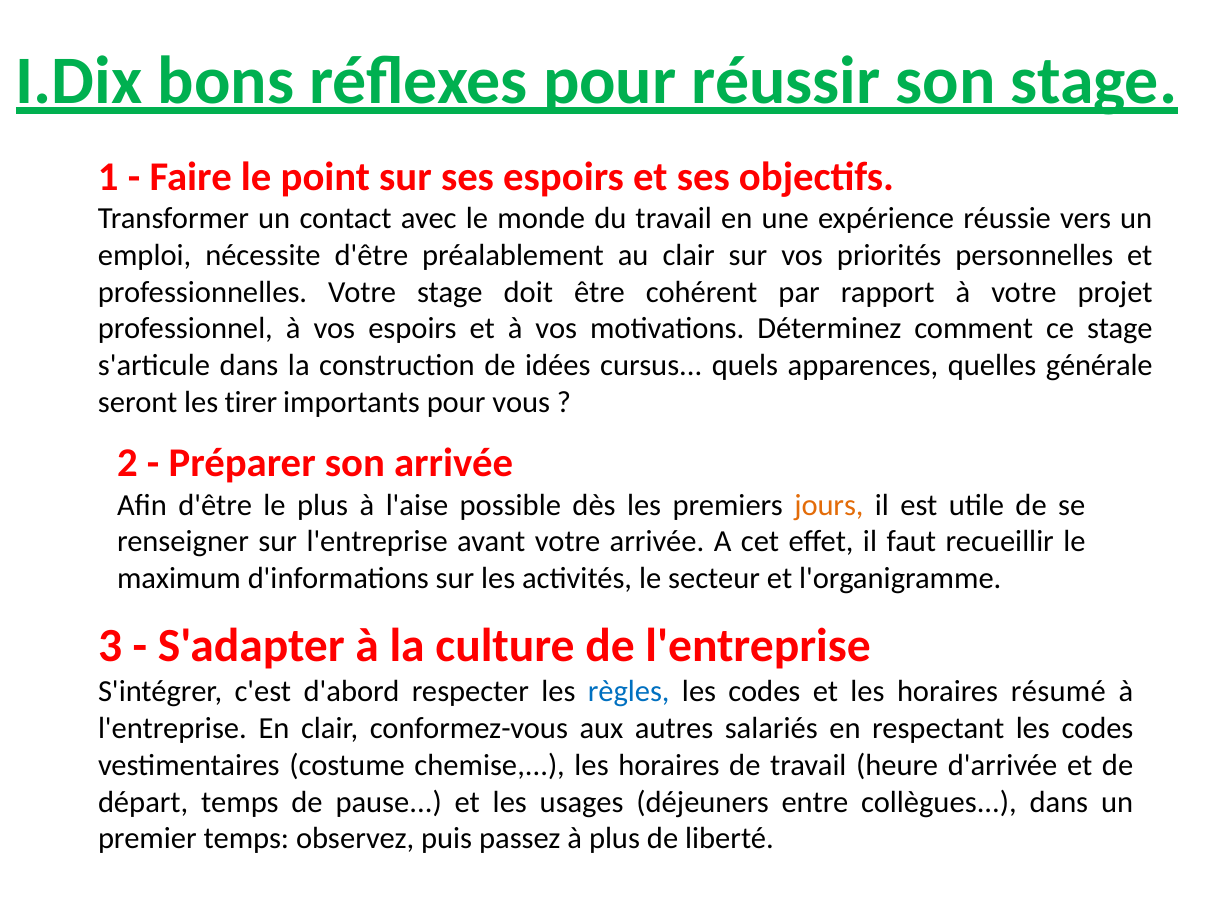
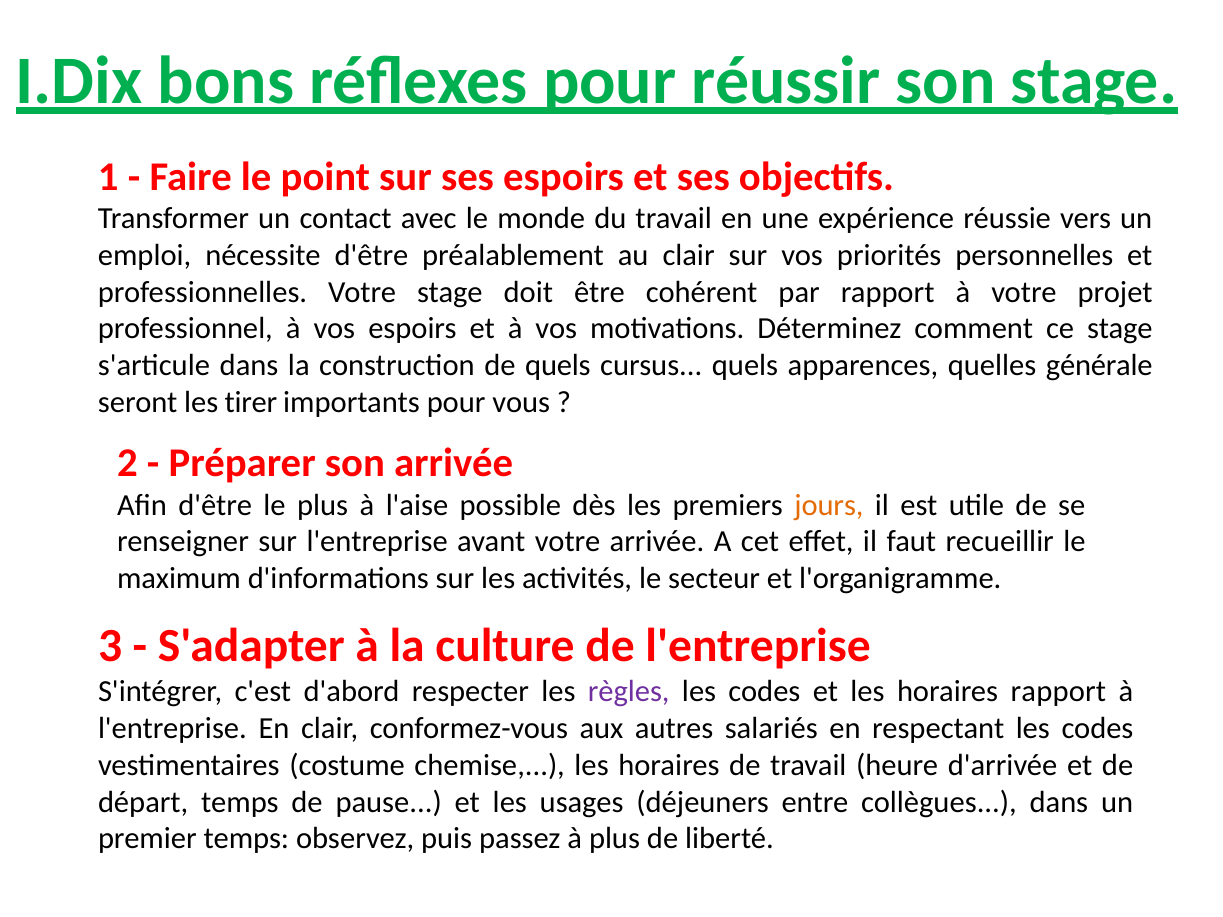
de idées: idées -> quels (558, 365)
règles colour: blue -> purple (629, 692)
horaires résumé: résumé -> rapport (1058, 692)
